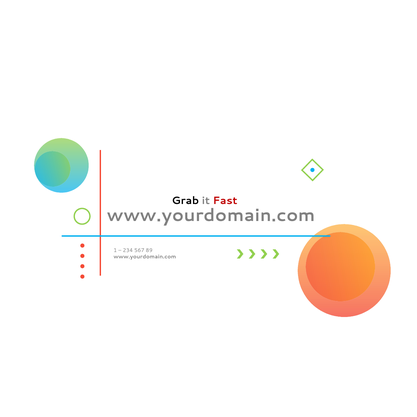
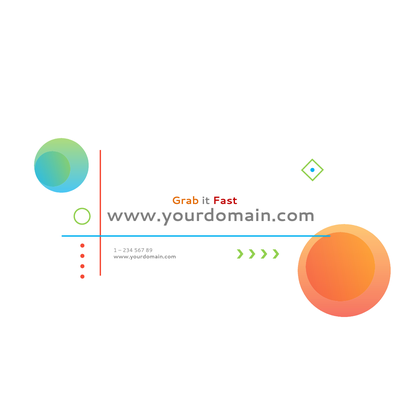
Grab colour: black -> orange (185, 201)
